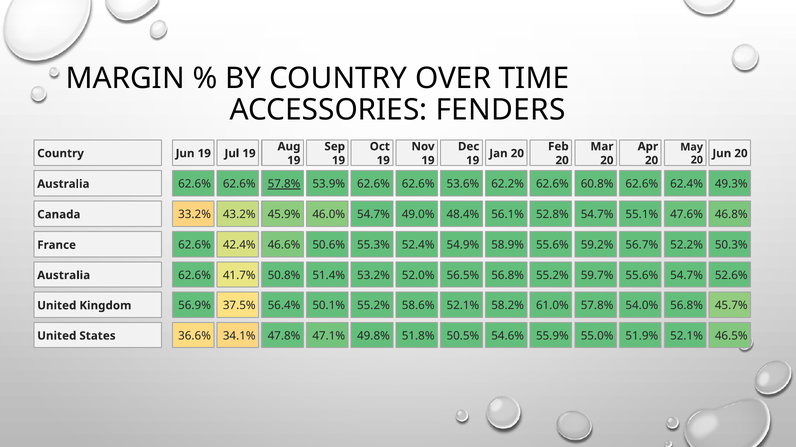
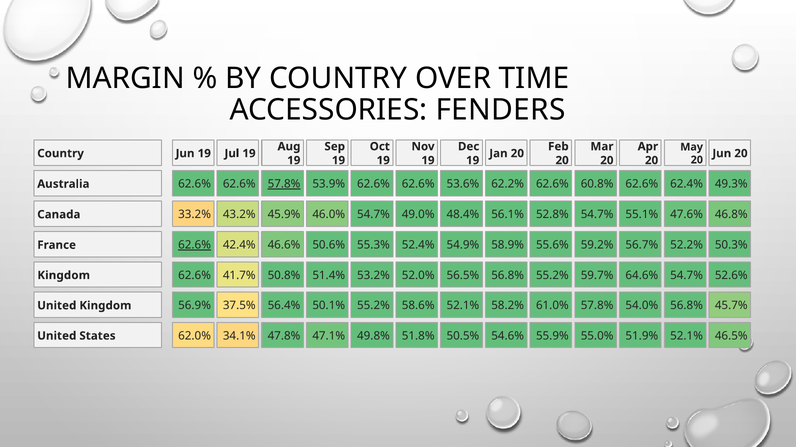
62.6% underline: none -> present (195, 245)
59.7% 55.6%: 55.6% -> 64.6% (642, 276)
Australia: Australia -> Kingdom (64, 276)
36.6%: 36.6% -> 62.0% (195, 336)
